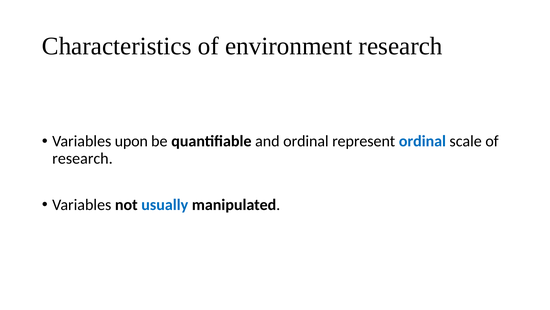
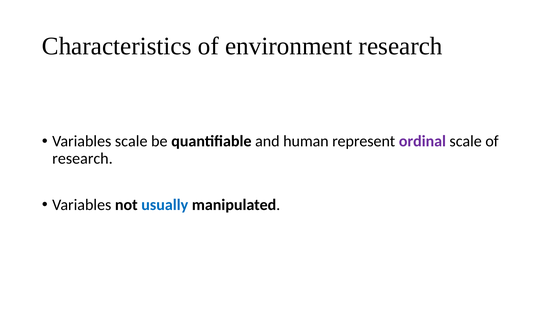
Variables upon: upon -> scale (131, 141)
and ordinal: ordinal -> human (306, 141)
ordinal colour: blue -> purple (422, 141)
